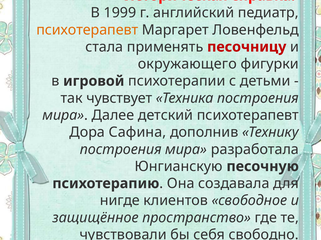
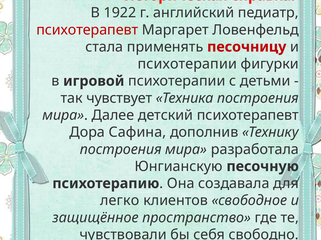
1999: 1999 -> 1922 (120, 13)
психотерапевт colour: orange -> red (87, 30)
окружающего: окружающего -> психотерапии (187, 64)
нигде: нигде -> легко (120, 201)
